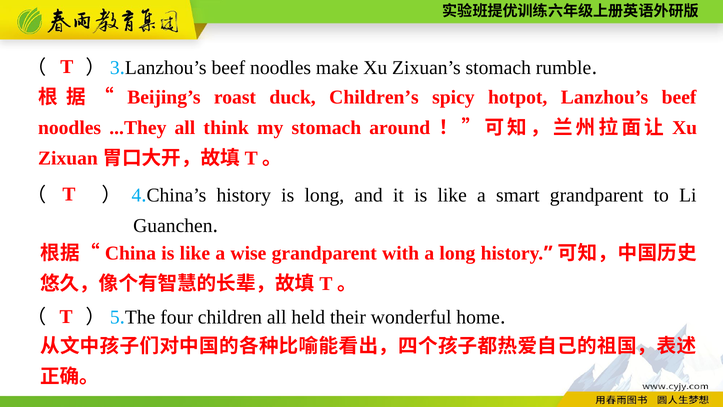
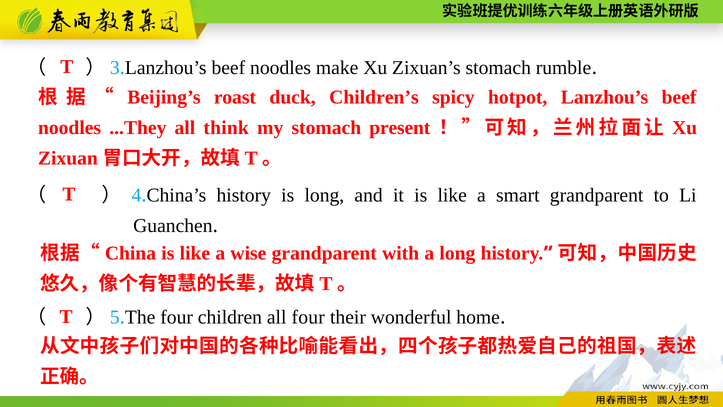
around: around -> present (400, 128)
all held: held -> four (308, 317)
